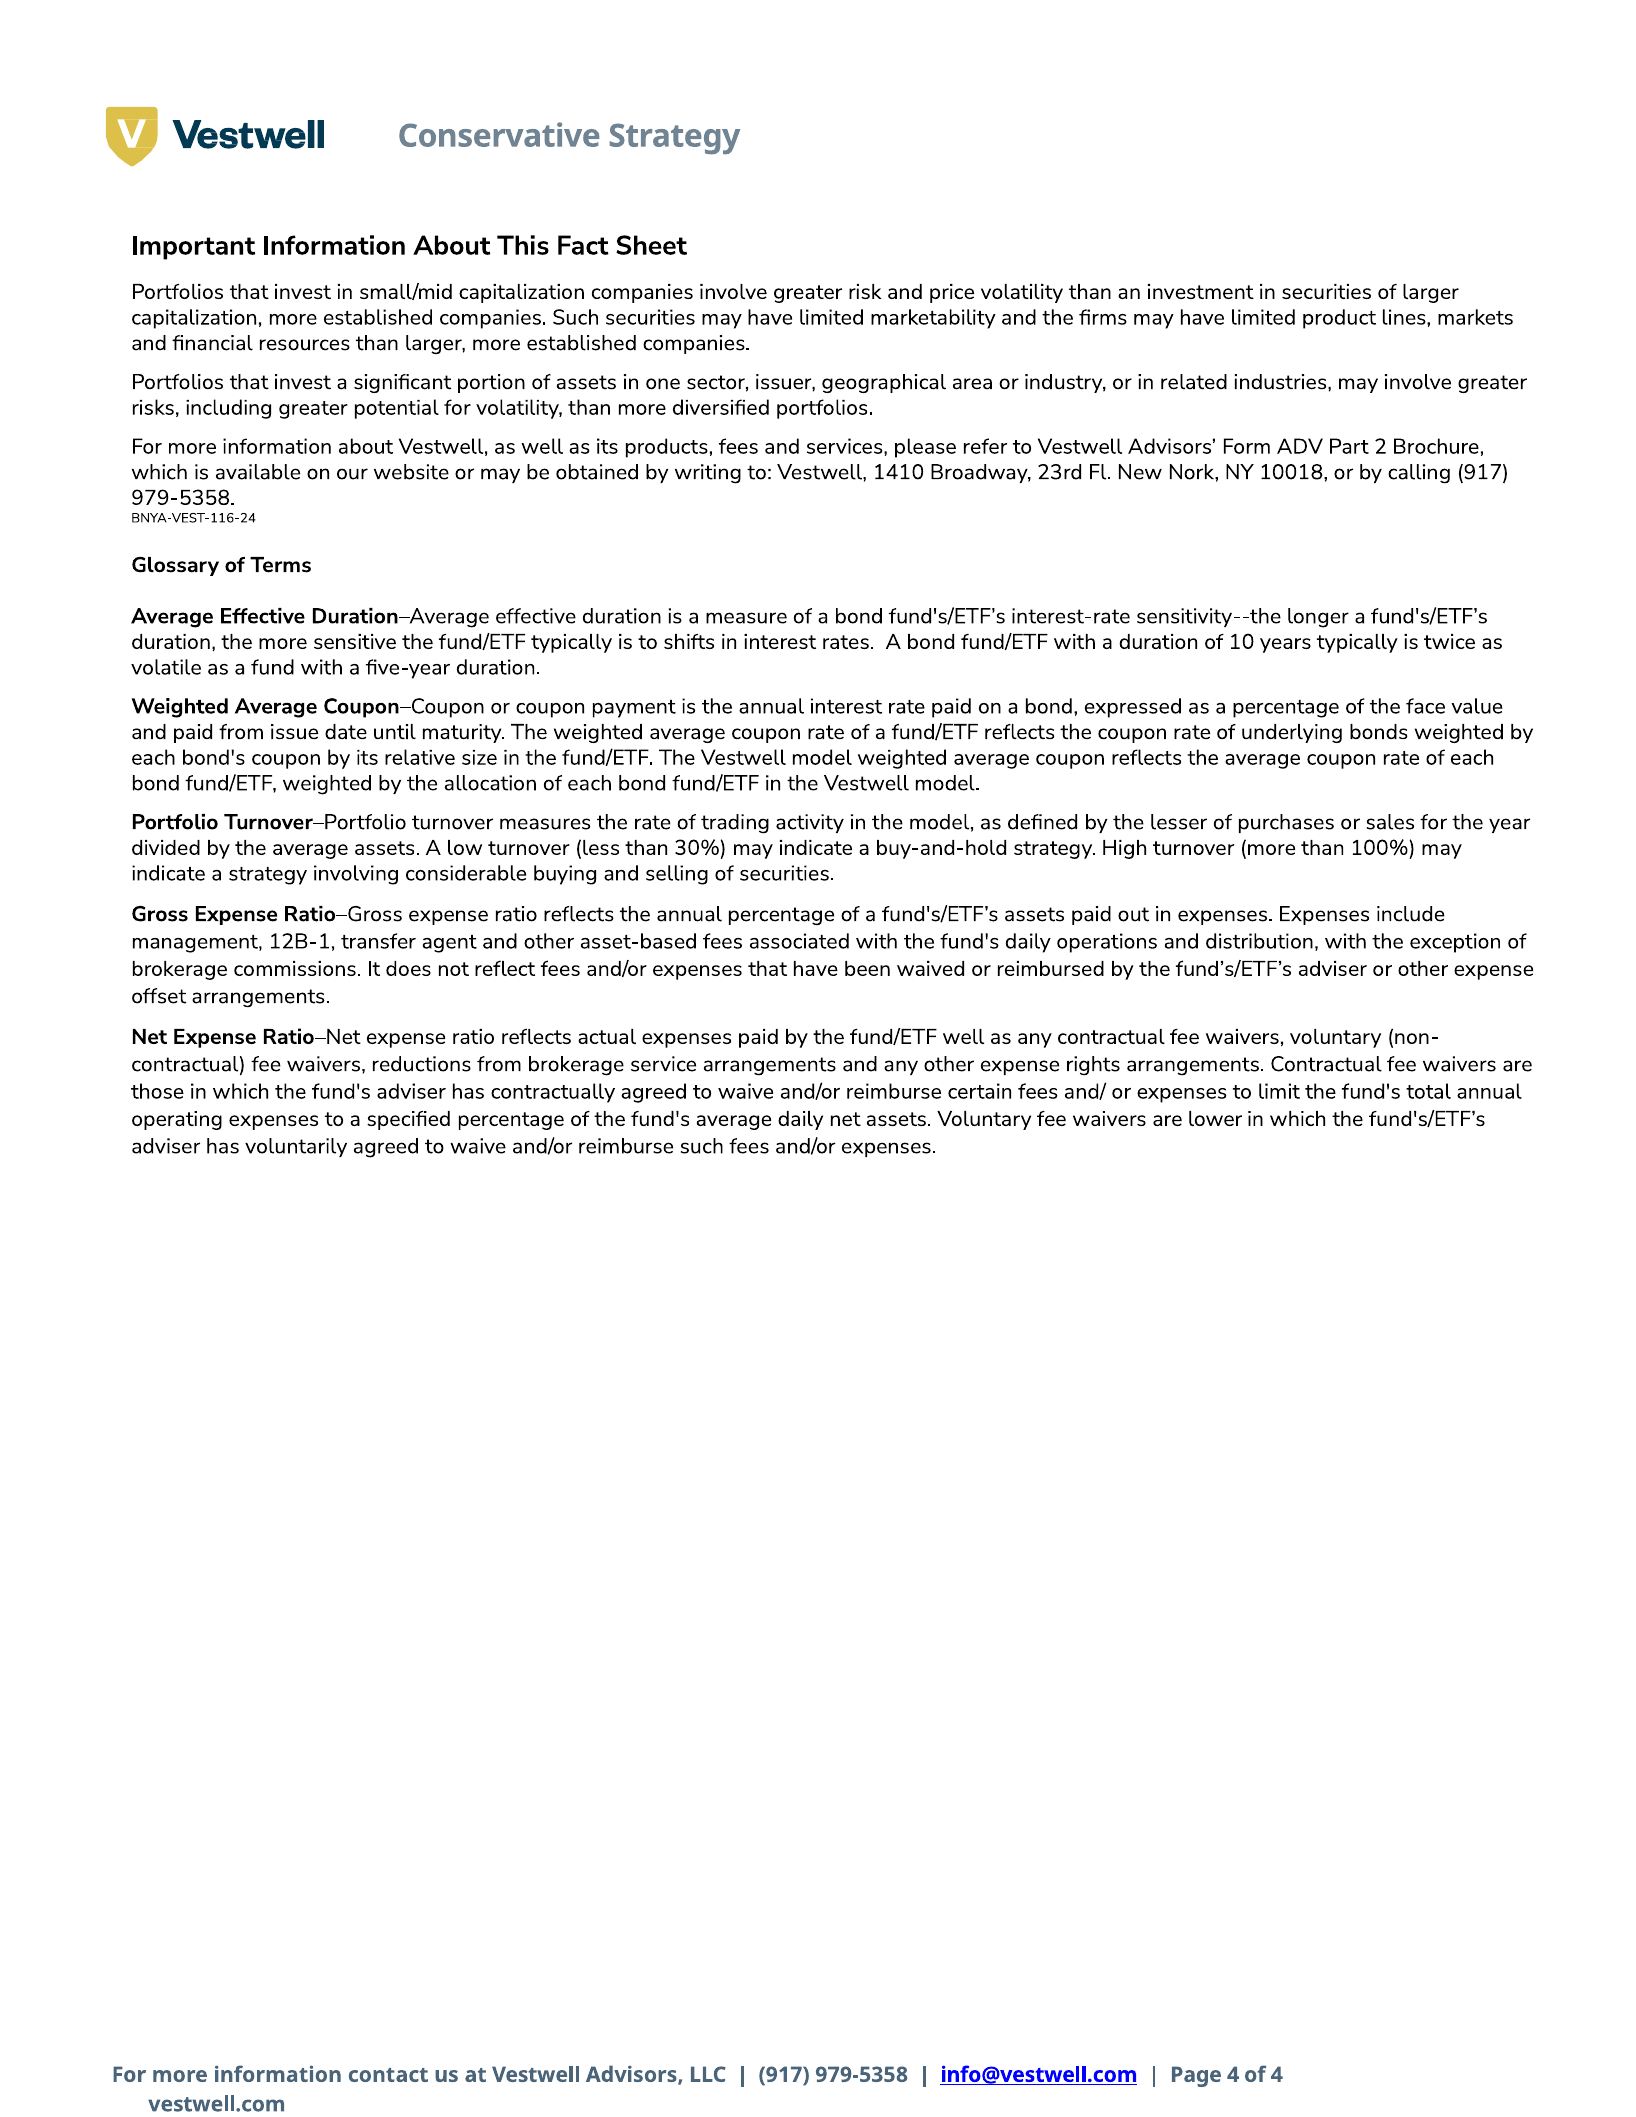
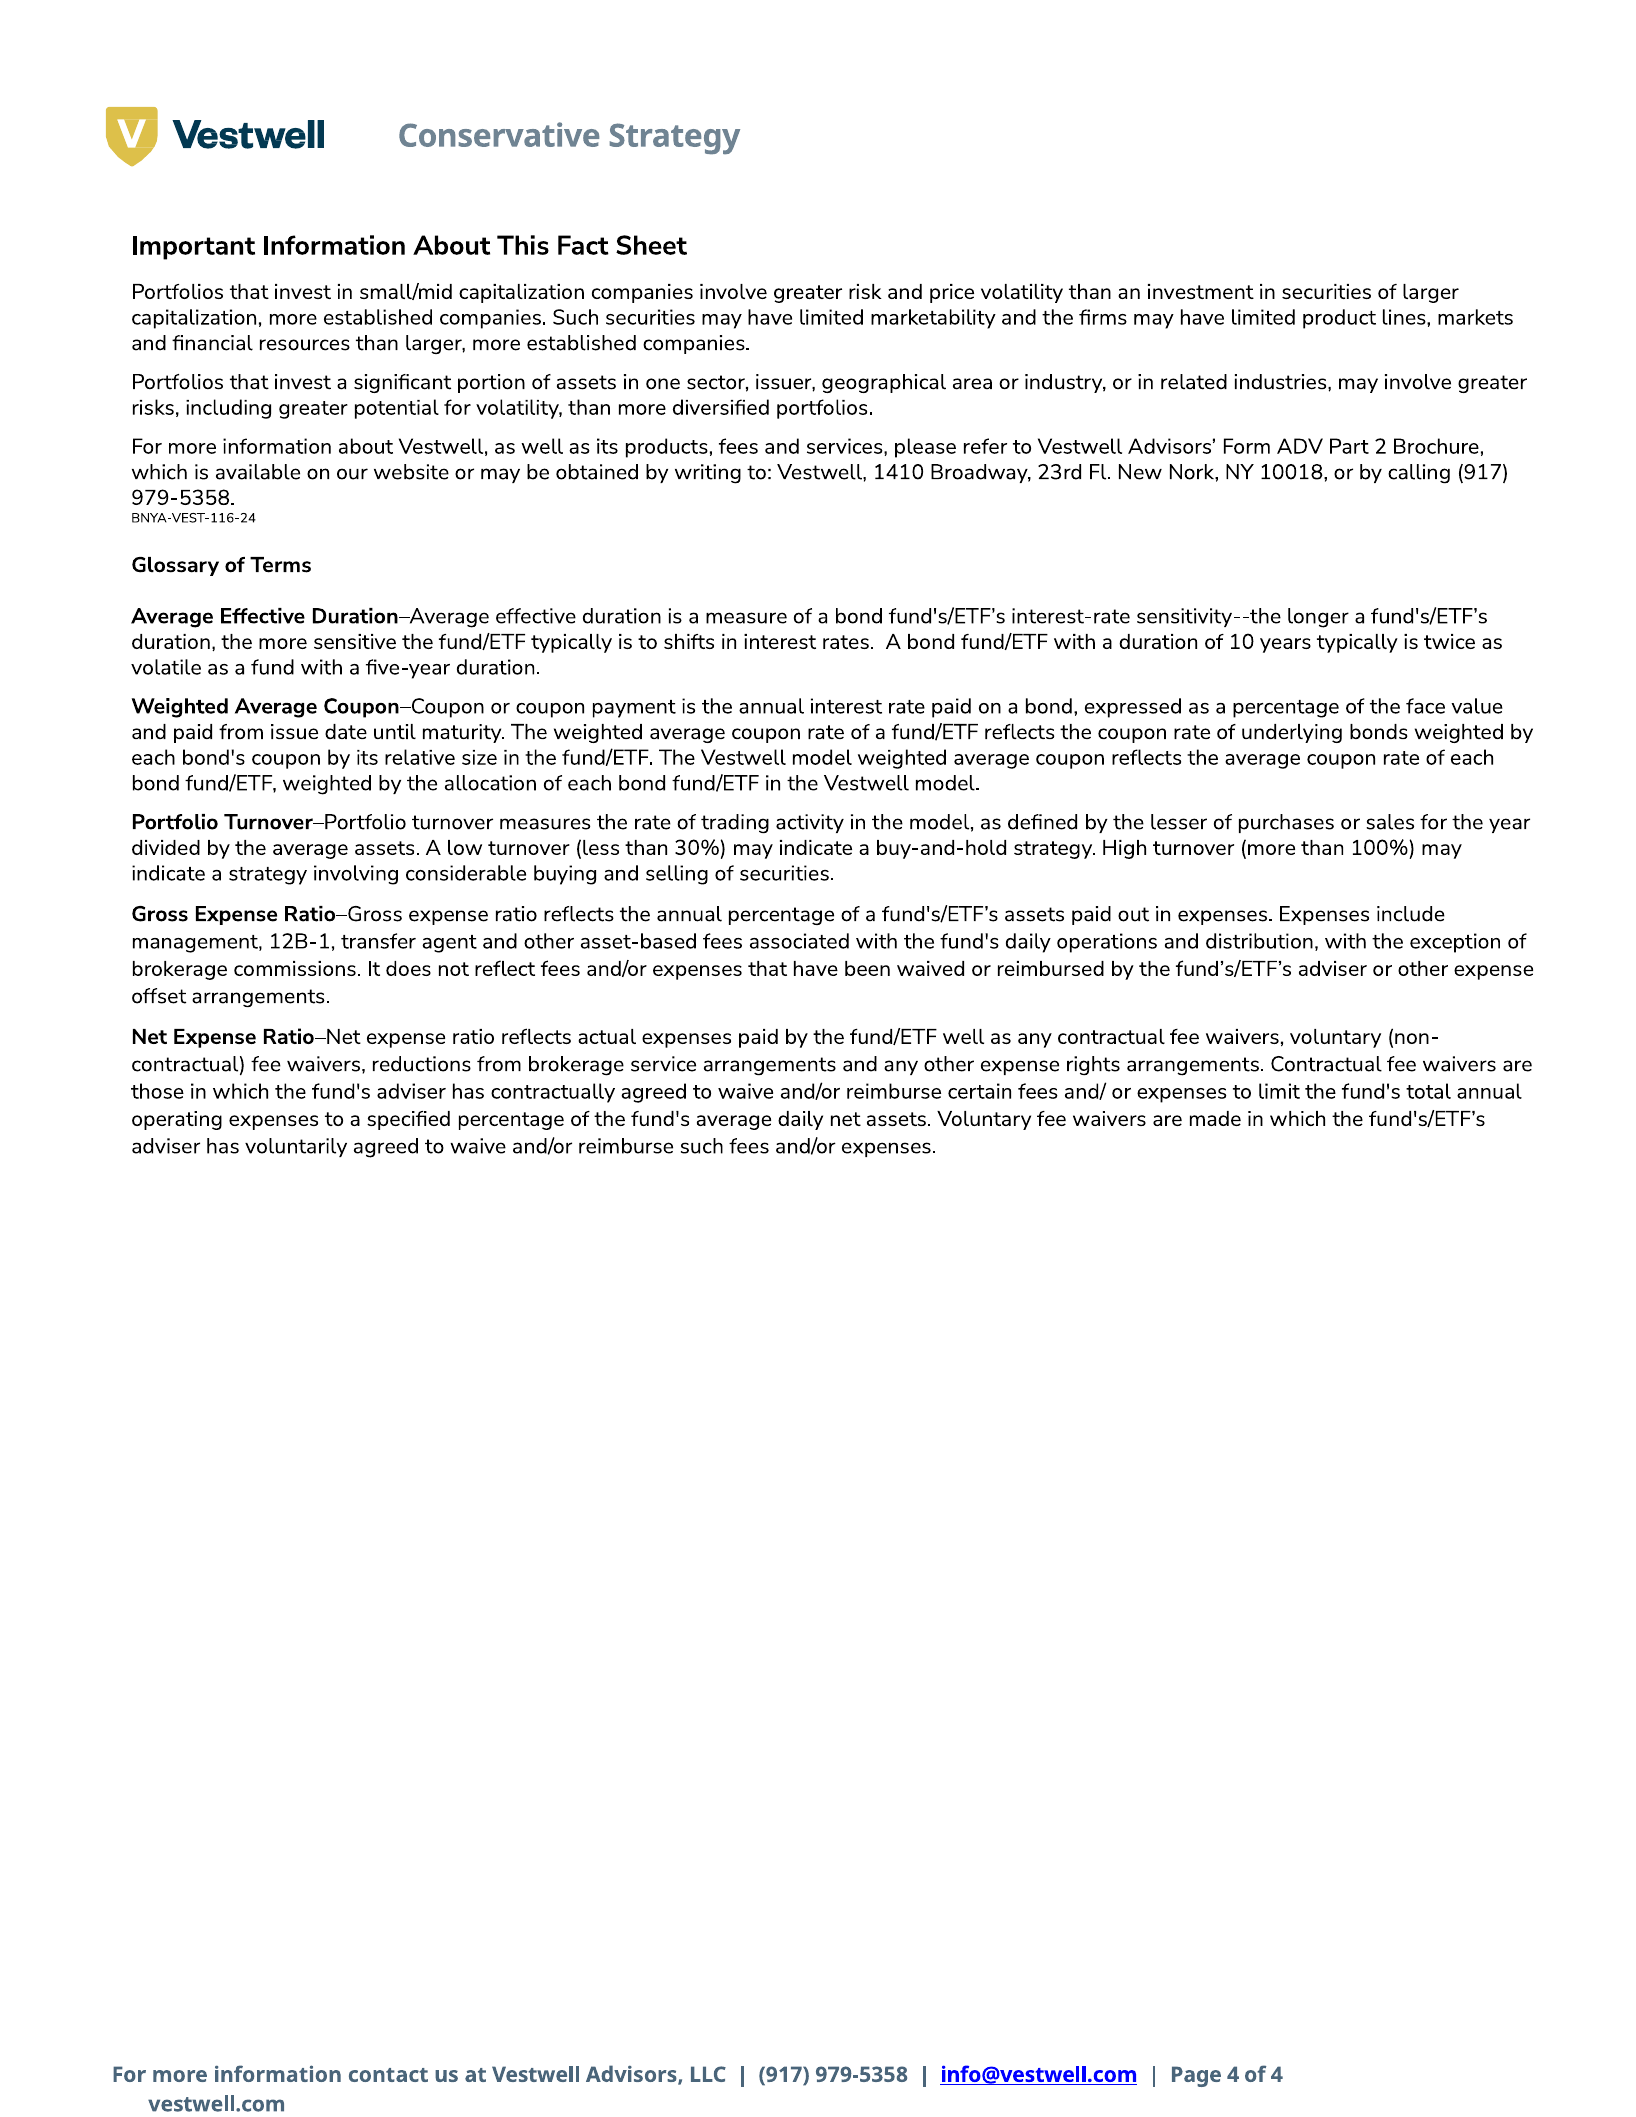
lower: lower -> made (1215, 1119)
